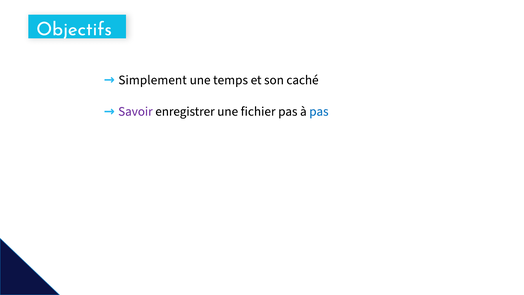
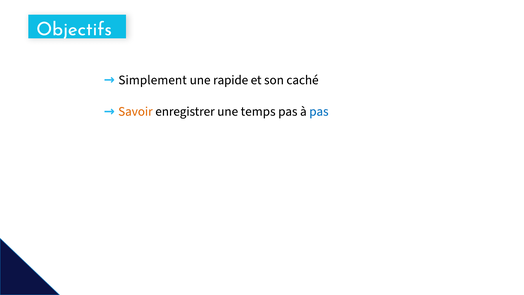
temps: temps -> rapide (231, 80)
Savoir colour: purple -> orange (135, 111)
fichier: fichier -> temps (258, 111)
